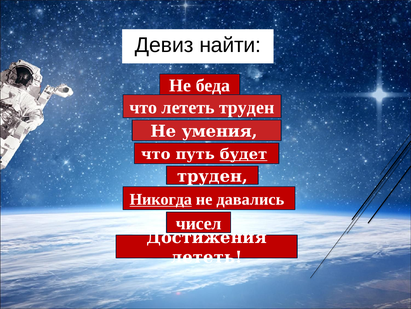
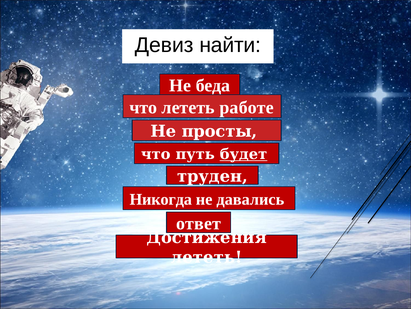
лететь труден: труден -> работе (247, 107)
умения: умения -> просты (220, 131)
Никогда underline: present -> none (161, 199)
чисел: чисел -> ответ (199, 223)
